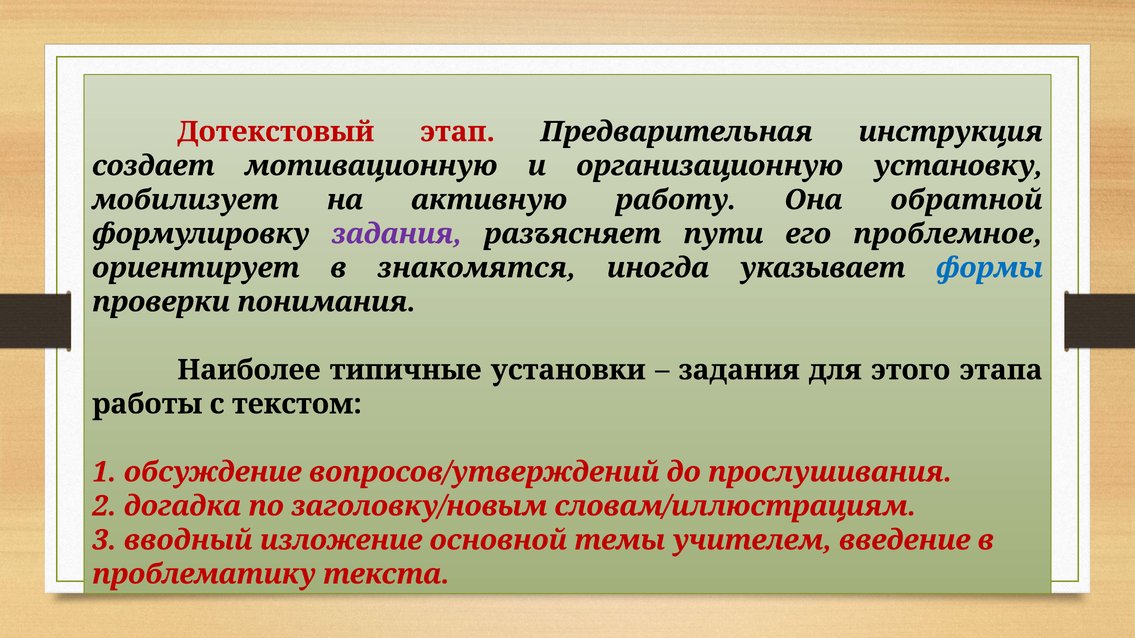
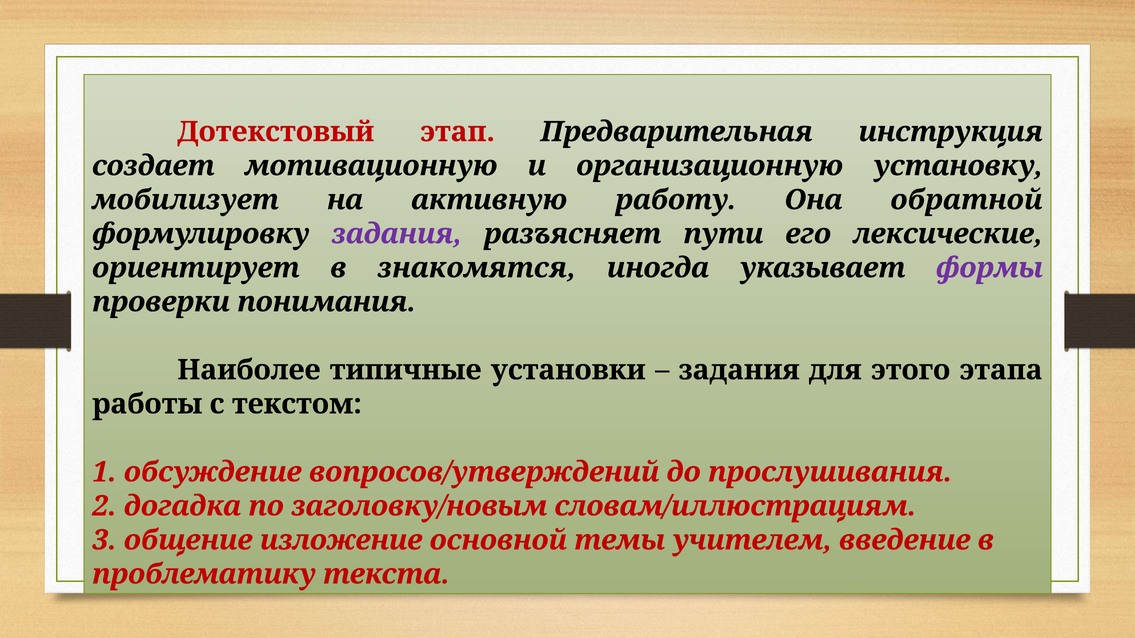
проблемное: проблемное -> лексические (948, 234)
формы colour: blue -> purple (989, 268)
вводный: вводный -> общение (188, 540)
